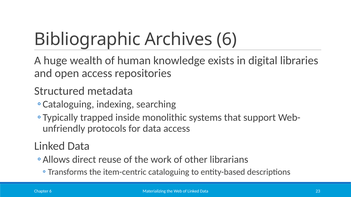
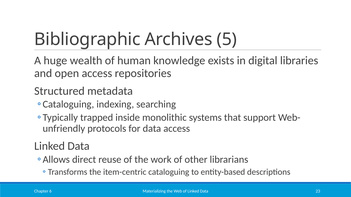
Archives 6: 6 -> 5 (227, 39)
